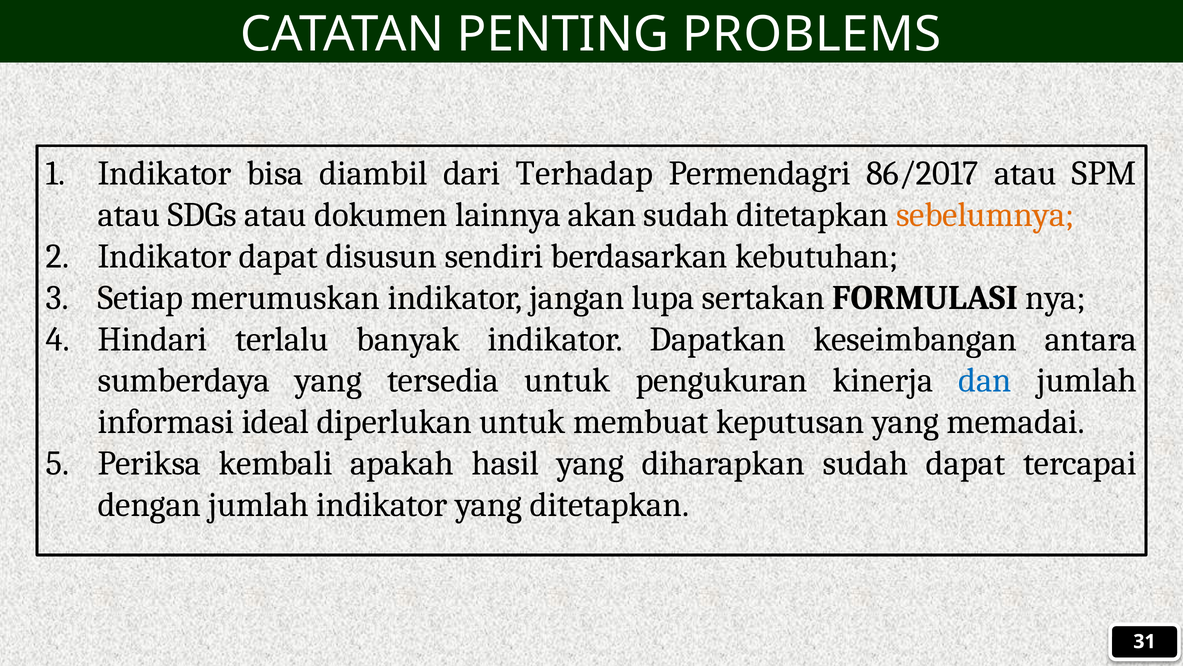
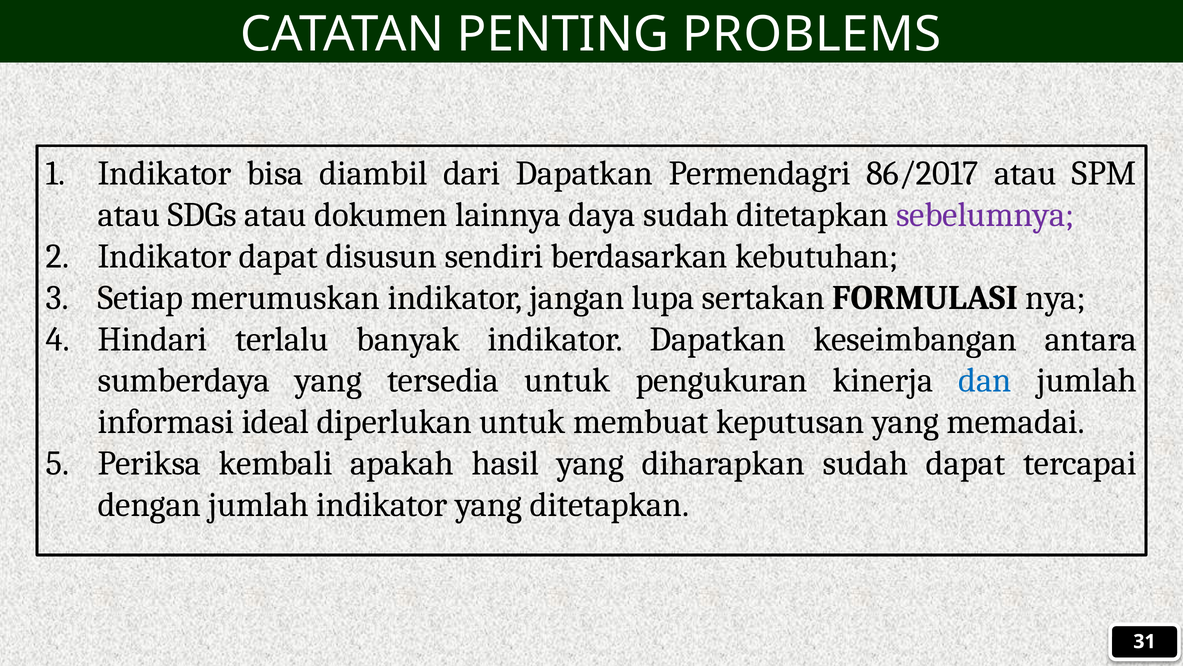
dari Terhadap: Terhadap -> Dapatkan (584, 173)
akan: akan -> daya (602, 215)
sebelumnya colour: orange -> purple (985, 215)
